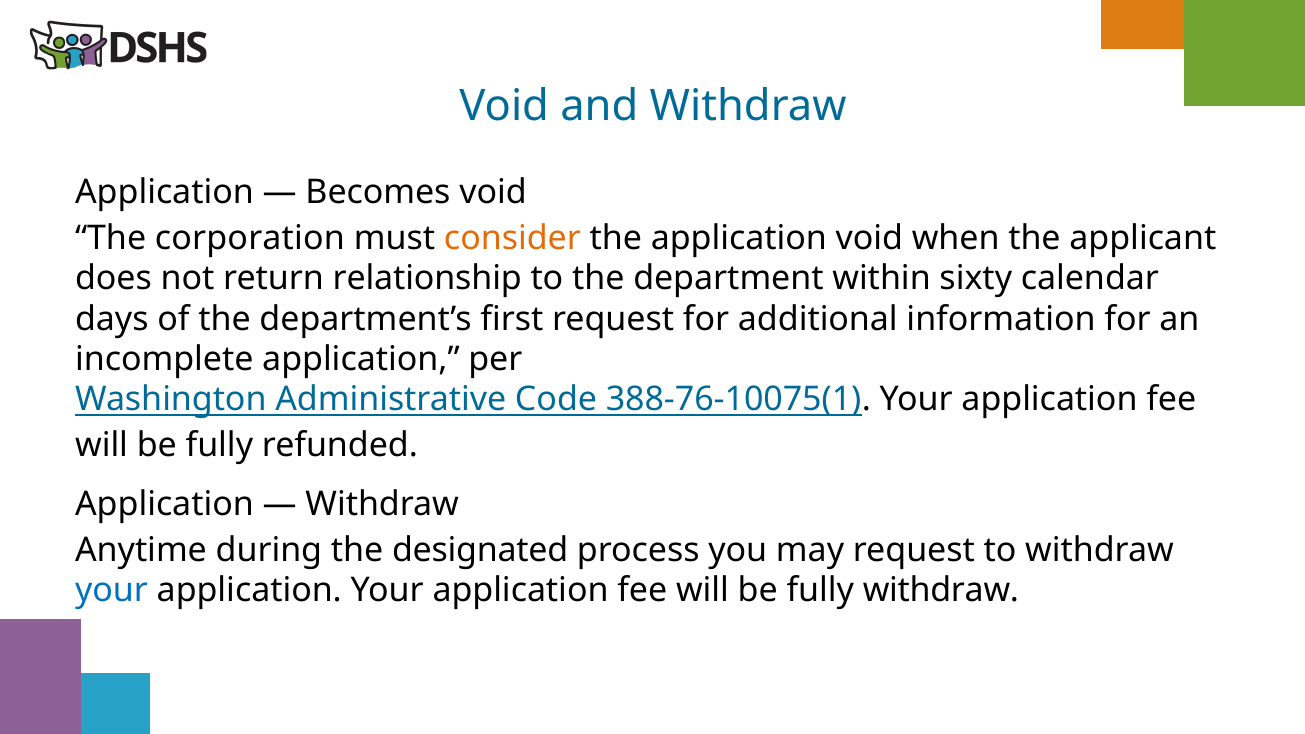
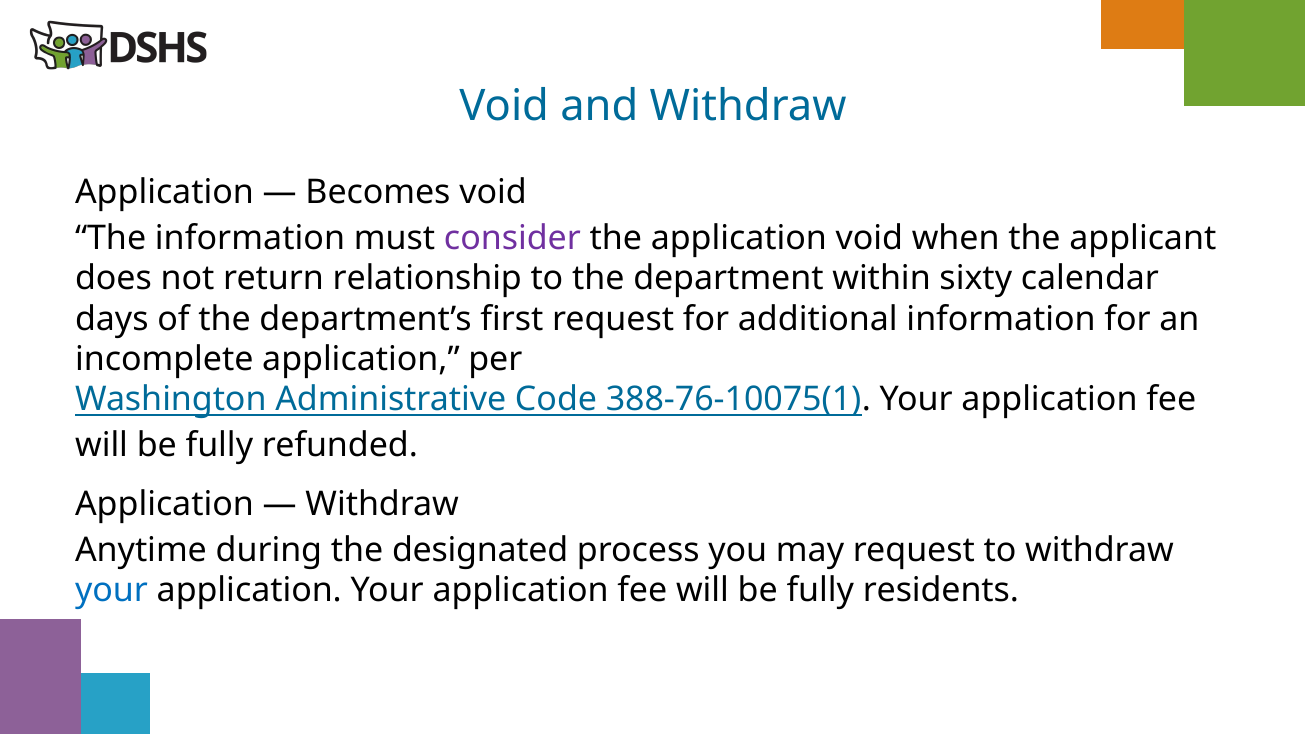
The corporation: corporation -> information (250, 238)
consider colour: orange -> purple (512, 238)
fully withdraw: withdraw -> residents (941, 591)
